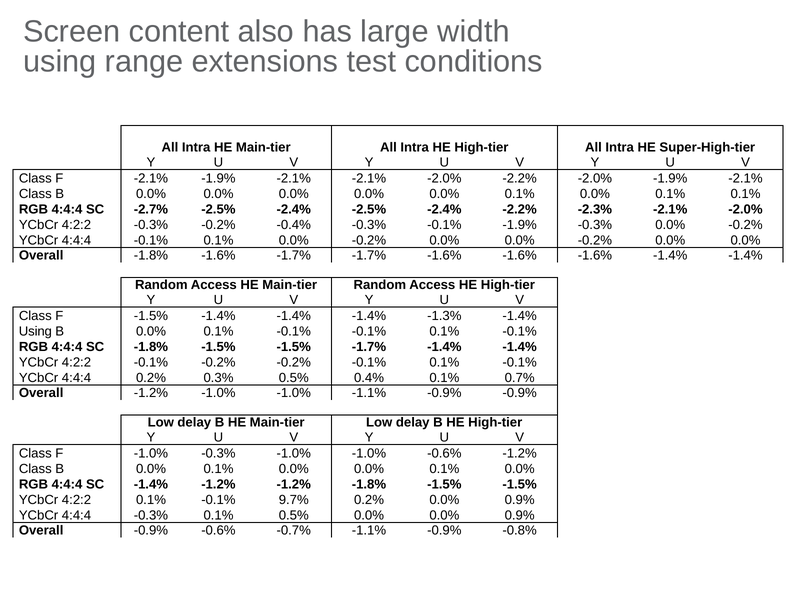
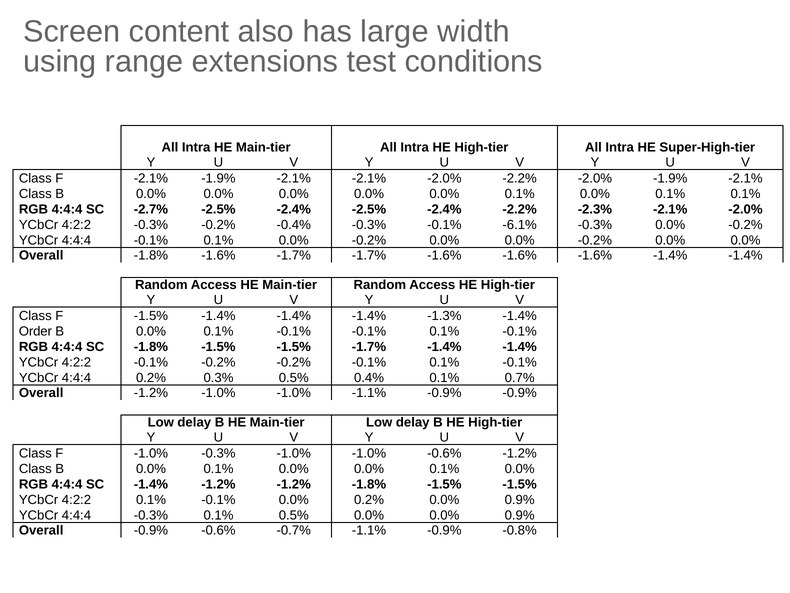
-0.1% -1.9%: -1.9% -> -6.1% (520, 225)
Using: Using -> Order (35, 331)
-0.1% 9.7%: 9.7% -> 0.0% (294, 500)
